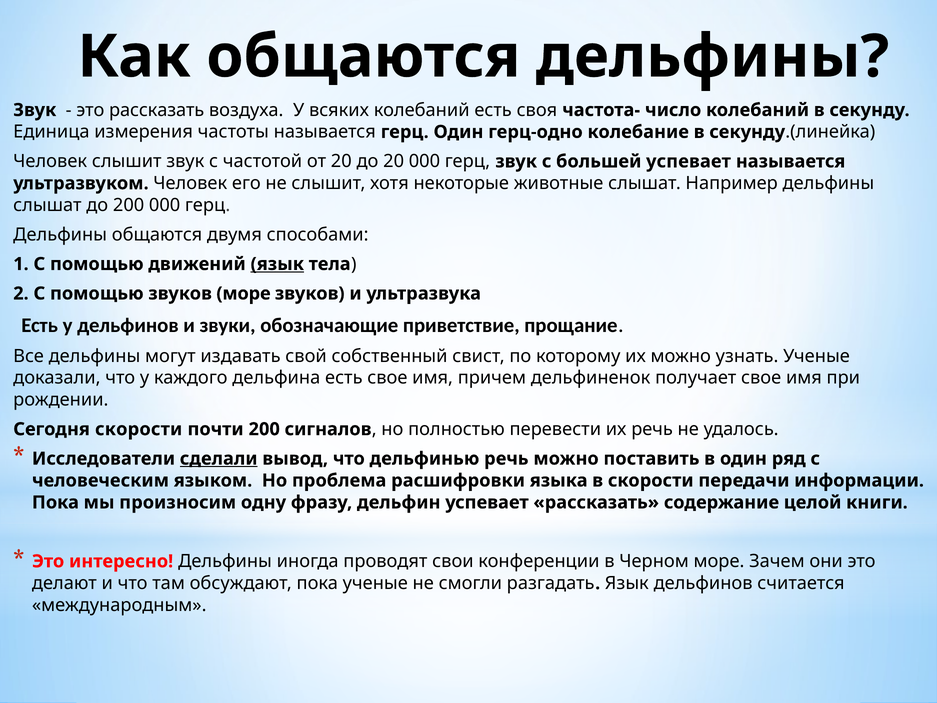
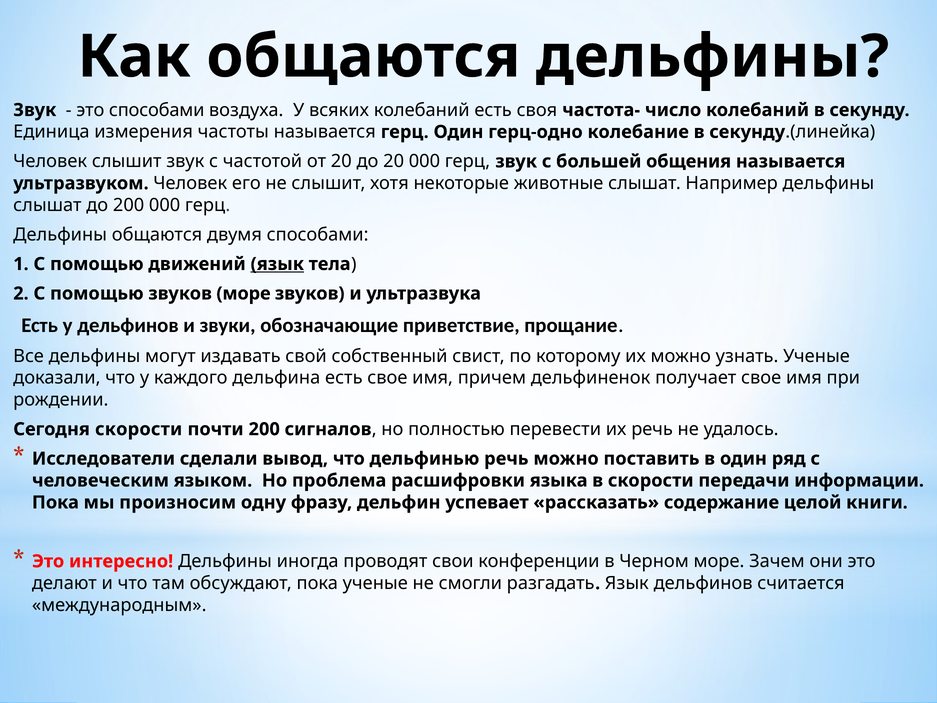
это рассказать: рассказать -> способами (157, 110)
большей успевает: успевает -> общения (689, 161)
сделали underline: present -> none (219, 459)
